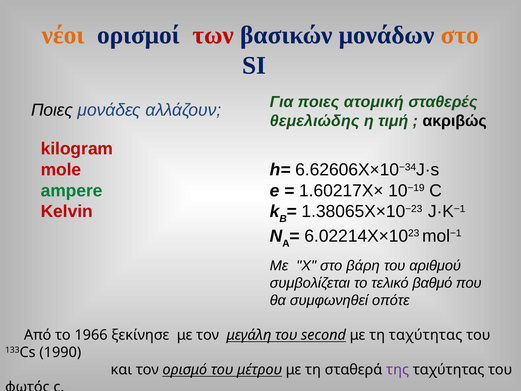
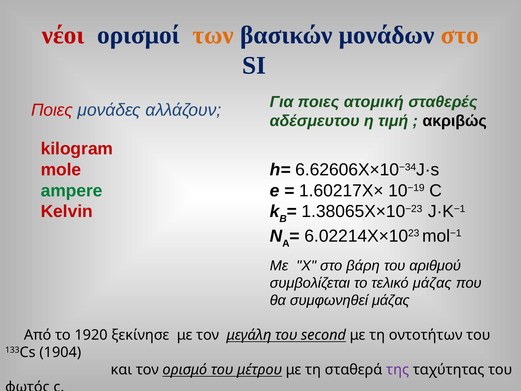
νέοι colour: orange -> red (63, 35)
των colour: red -> orange (213, 35)
Ποιες colour: black -> red (52, 110)
θεμελιώδης: θεμελιώδης -> αδέσμευτου (315, 121)
τελικό βαθμό: βαθμό -> μάζας (432, 283)
συμφωνηθεί οπότε: οπότε -> μάζας (391, 300)
1966: 1966 -> 1920 (91, 335)
τη ταχύτητας: ταχύτητας -> οντοτήτων (426, 335)
1990: 1990 -> 1904 (60, 352)
